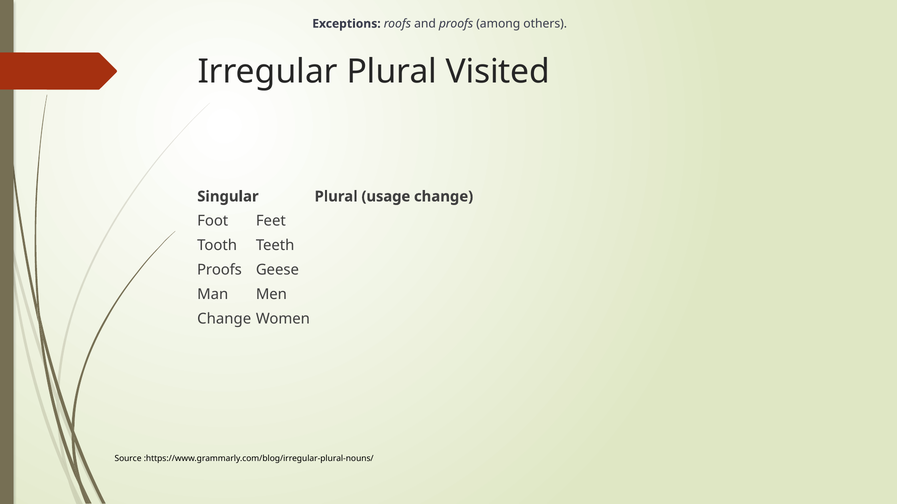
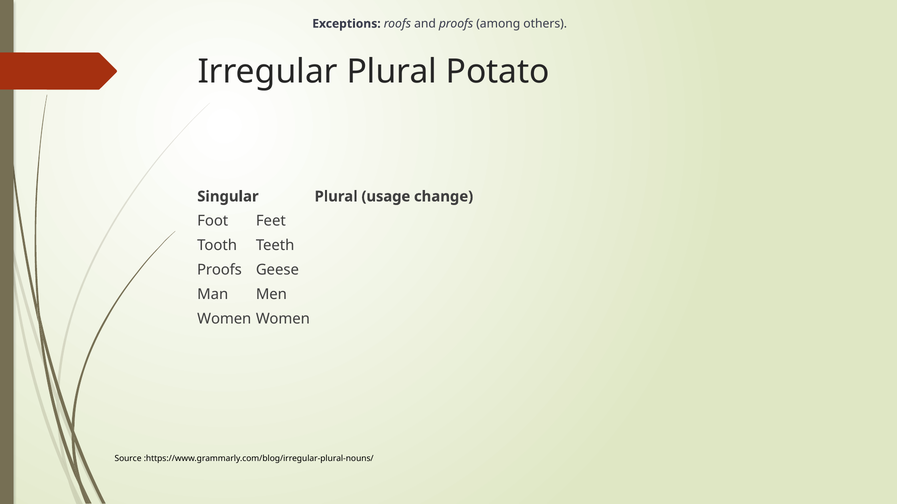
Visited: Visited -> Potato (498, 72)
Change: Change -> Women (224, 319)
